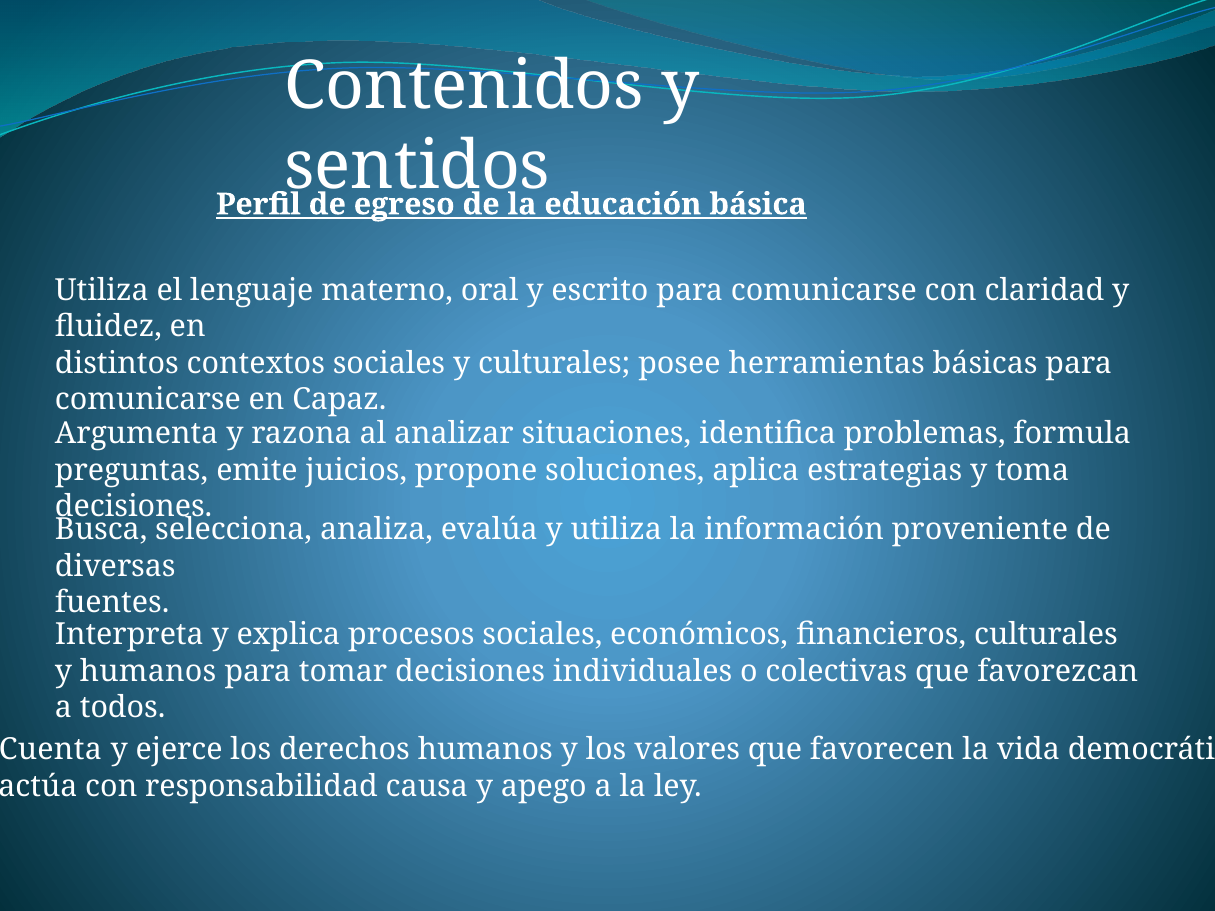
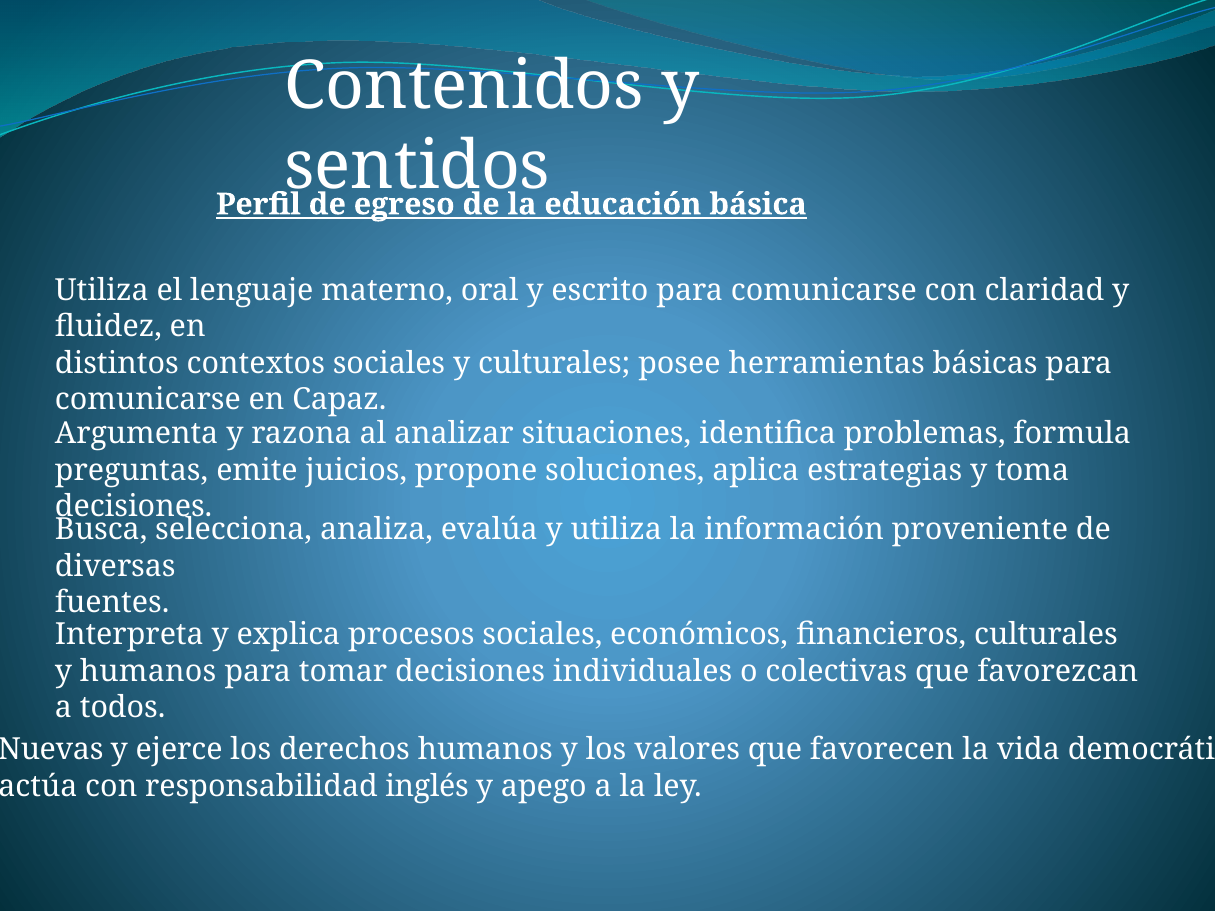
Cuenta: Cuenta -> Nuevas (51, 750)
causa: causa -> inglés (427, 786)
